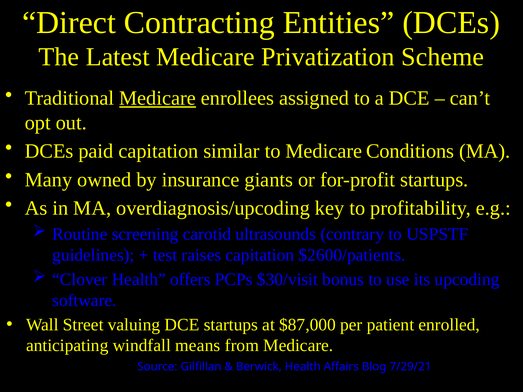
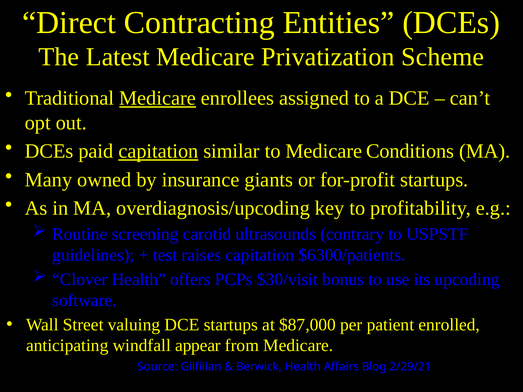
capitation underline: none -> present (158, 151)
$2600/patients: $2600/patients -> $6300/patients (352, 255)
means: means -> appear (198, 346)
7/29/21: 7/29/21 -> 2/29/21 (410, 367)
